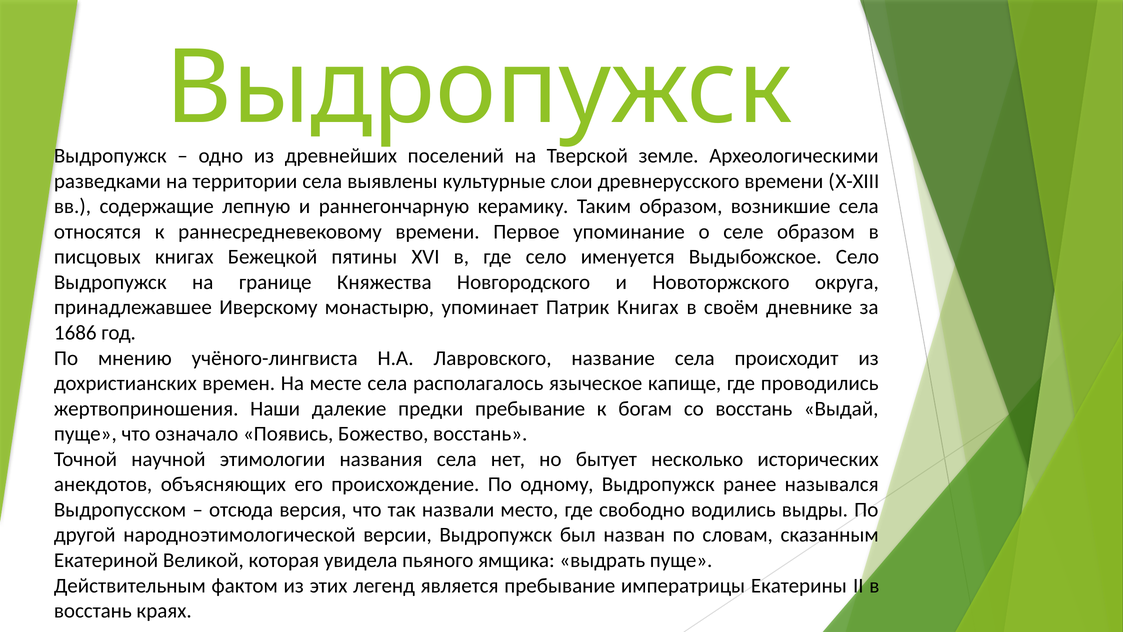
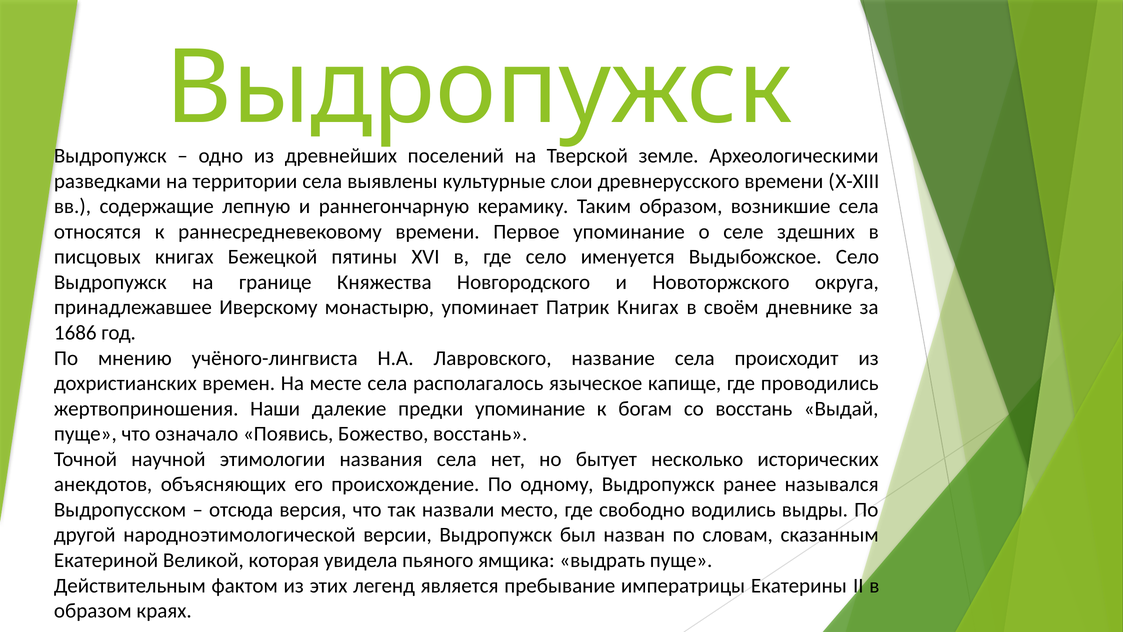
селе образом: образом -> здешних (816, 232)
предки пребывание: пребывание -> упоминание (530, 408)
восстань: восстань -> образом (93, 611)
